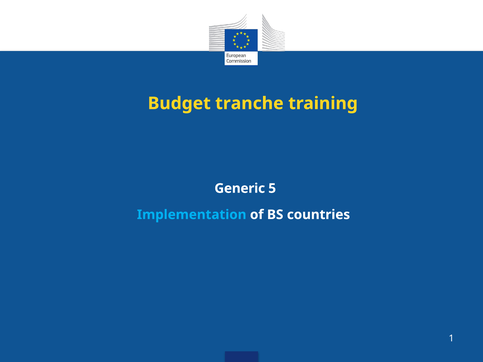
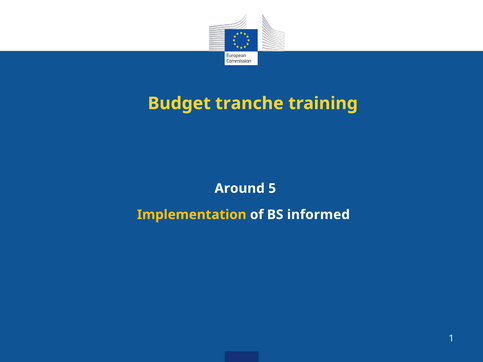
Generic: Generic -> Around (240, 189)
Implementation colour: light blue -> yellow (192, 215)
countries: countries -> informed (318, 215)
